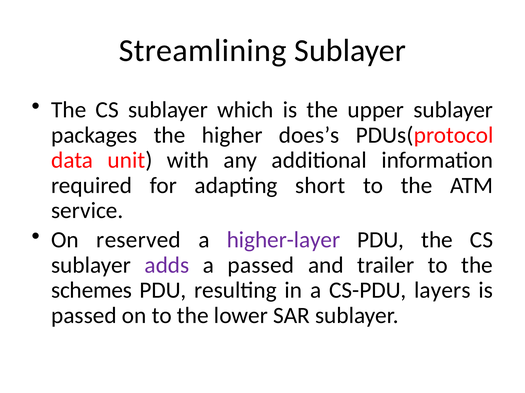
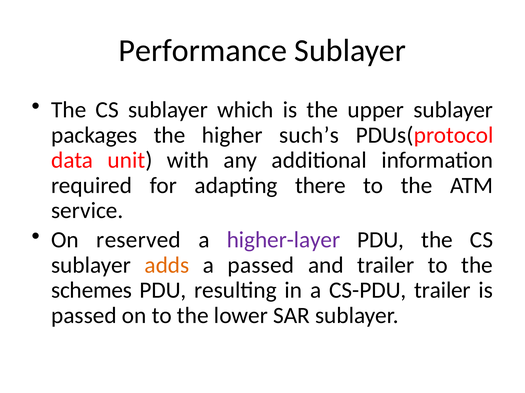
Streamlining: Streamlining -> Performance (203, 51)
does’s: does’s -> such’s (309, 135)
short: short -> there (320, 186)
adds colour: purple -> orange (167, 266)
CS-PDU layers: layers -> trailer (442, 291)
